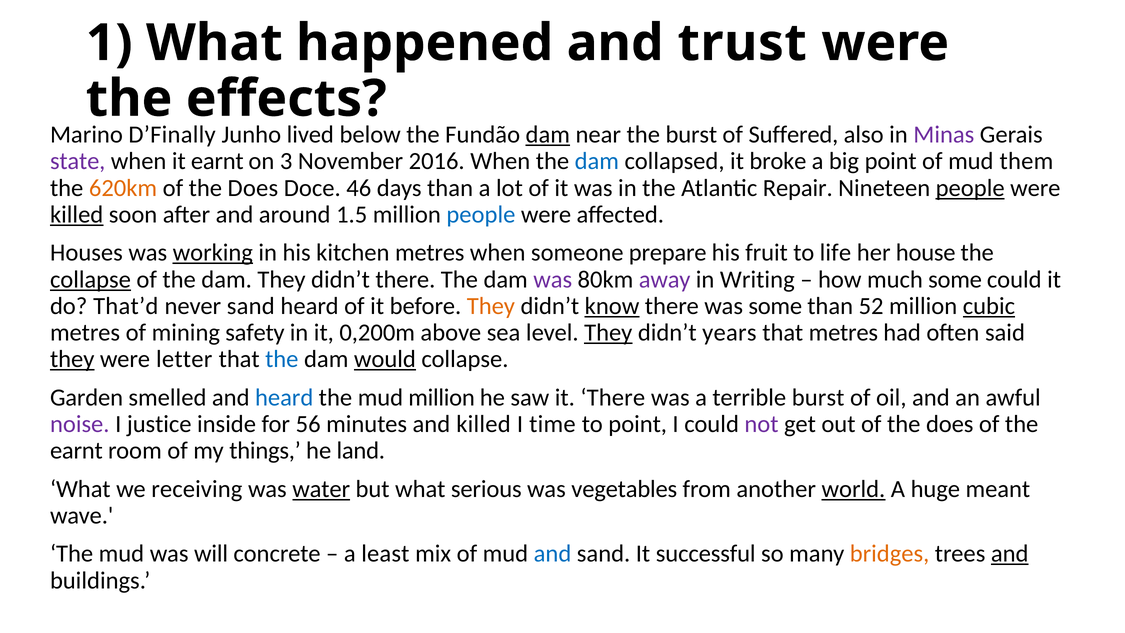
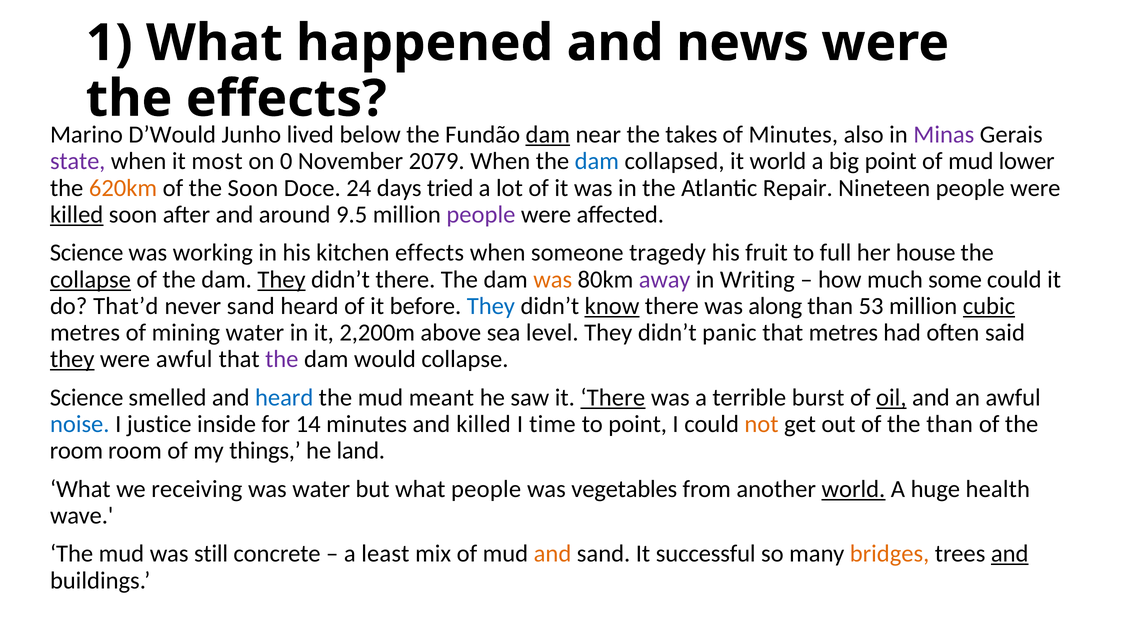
trust: trust -> news (743, 43)
D’Finally: D’Finally -> D’Would (172, 135)
the burst: burst -> takes (691, 135)
of Suffered: Suffered -> Minutes (793, 135)
it earnt: earnt -> most (217, 161)
3: 3 -> 0 (286, 161)
2016: 2016 -> 2079 (437, 161)
it broke: broke -> world (778, 161)
them: them -> lower (1027, 161)
Does: Does -> Soon (253, 188)
46: 46 -> 24 (359, 188)
days than: than -> tried (450, 188)
people underline: present -> none (970, 188)
1.5: 1.5 -> 9.5 (352, 214)
people colour: blue -> purple (481, 214)
Houses: Houses -> Science (87, 253)
working underline: present -> none (213, 253)
kitchen metres: metres -> effects (430, 253)
prepare: prepare -> tragedy (668, 253)
life: life -> full (836, 253)
They underline: none -> present (282, 279)
was colour: purple -> orange (553, 279)
They colour: orange -> blue (491, 306)
was some: some -> along (775, 306)
52: 52 -> 53 (871, 306)
mining safety: safety -> water (255, 332)
0,200m: 0,200m -> 2,200m (377, 332)
They underline: present -> none (608, 332)
years: years -> panic (729, 332)
were letter: letter -> awful (184, 359)
the colour: blue -> purple (282, 359)
would underline: present -> none (385, 359)
Garden: Garden -> Science (87, 397)
mud million: million -> meant (441, 397)
There underline: none -> present (613, 397)
oil underline: none -> present (891, 397)
noise colour: purple -> blue (80, 424)
56: 56 -> 14 (308, 424)
not colour: purple -> orange (761, 424)
out of the does: does -> than (950, 424)
earnt: earnt -> room (76, 451)
water underline: present -> none (321, 489)
what serious: serious -> people (486, 489)
meant: meant -> health (998, 489)
will: will -> still (211, 554)
and colour: blue -> orange (552, 554)
